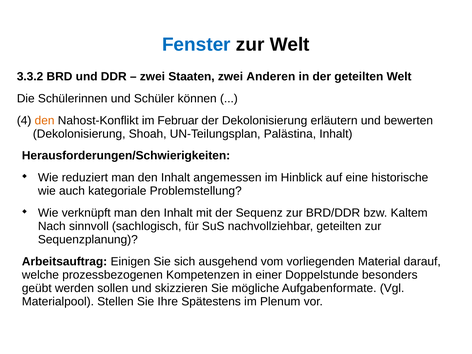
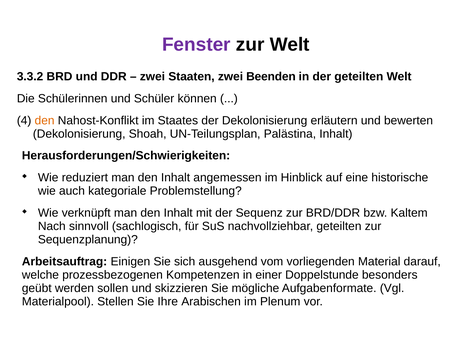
Fenster colour: blue -> purple (196, 44)
Anderen: Anderen -> Beenden (271, 77)
Februar: Februar -> Staates (178, 120)
Spätestens: Spätestens -> Arabischen (211, 302)
